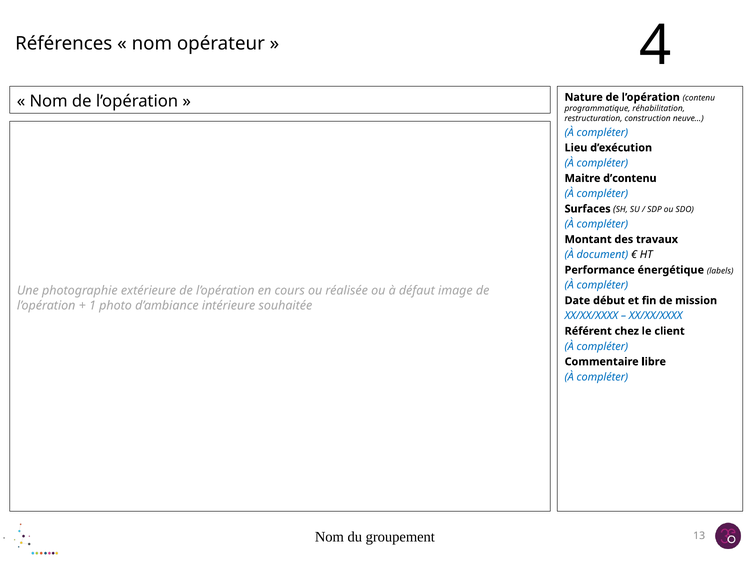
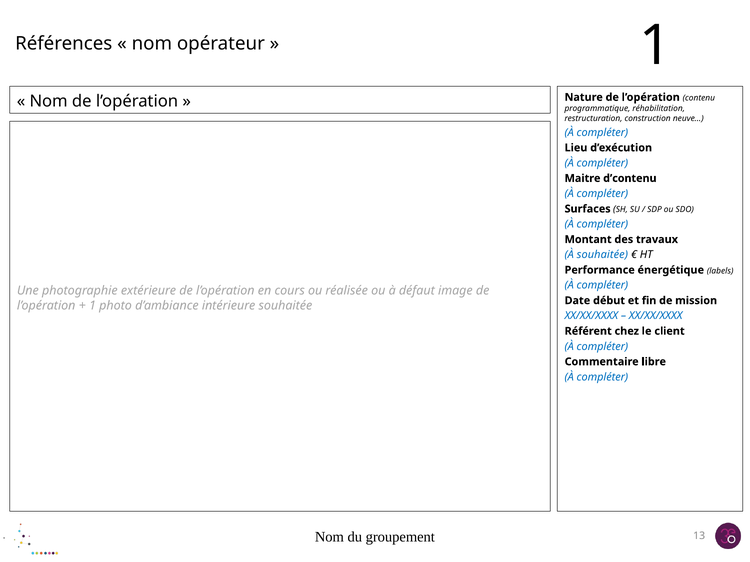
4: 4 -> 1 (656, 46)
À document: document -> souhaitée (602, 255)
